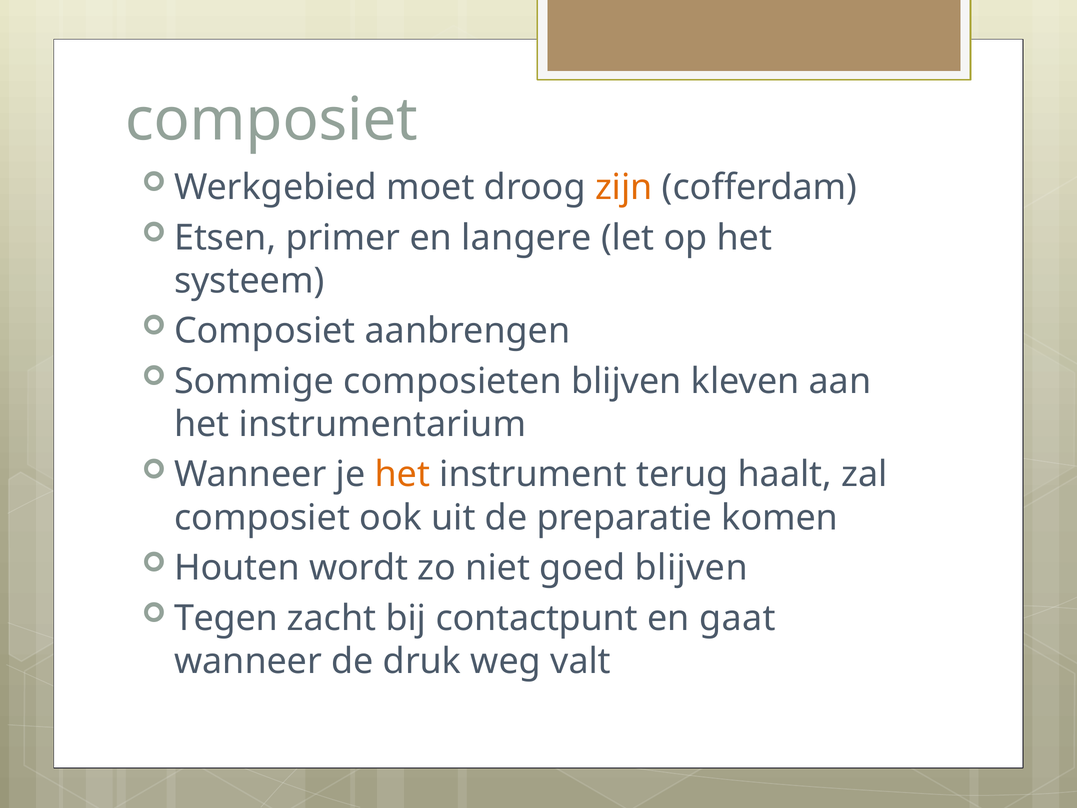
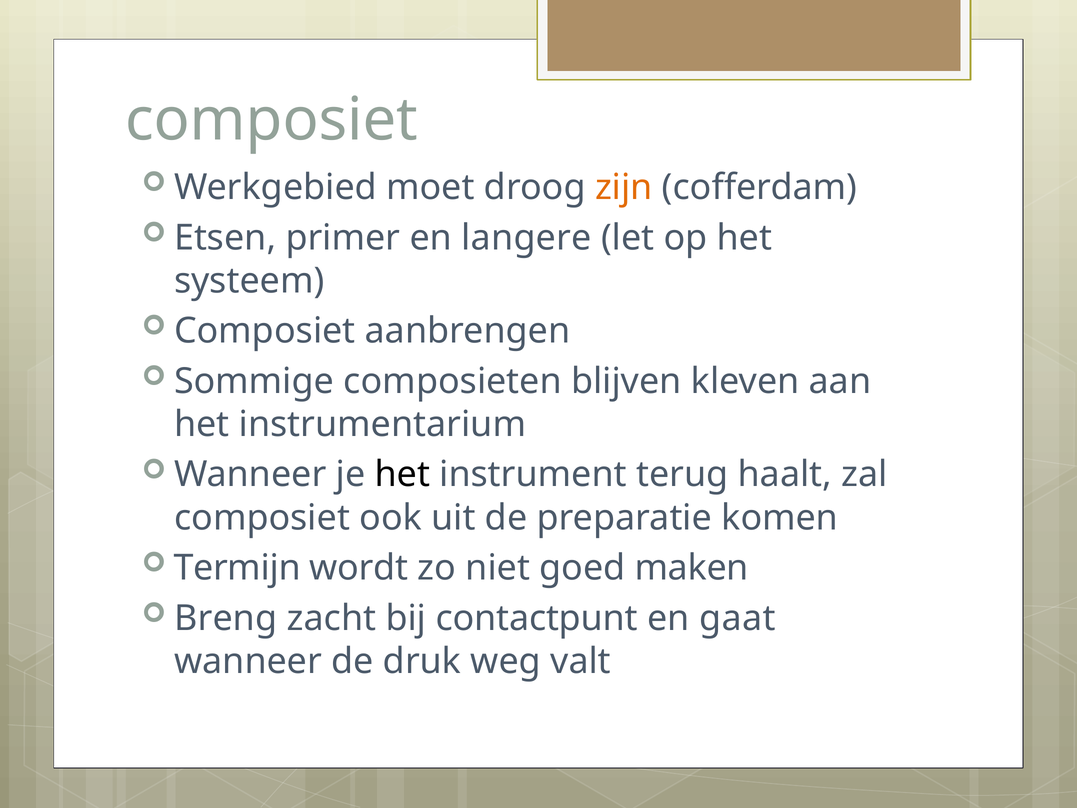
het colour: orange -> black (402, 474)
Houten: Houten -> Termijn (237, 568)
goed blijven: blijven -> maken (692, 568)
Tegen: Tegen -> Breng (226, 618)
